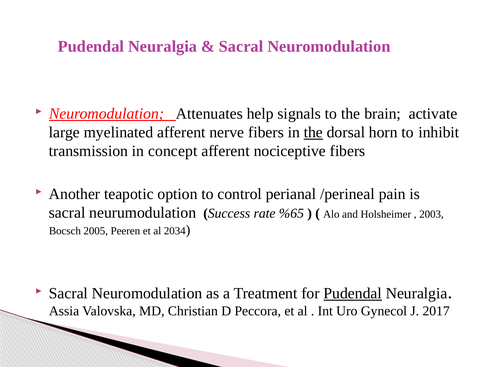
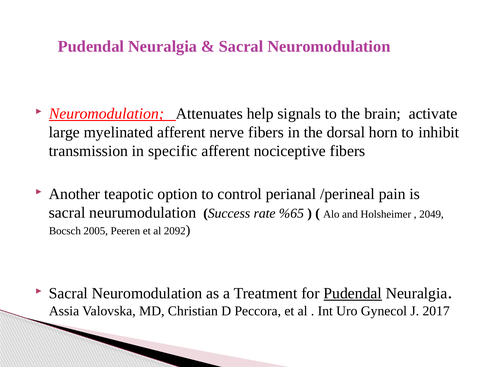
the underline: present -> none (313, 133)
concept: concept -> specific (173, 151)
2003: 2003 -> 2049 (431, 215)
2034: 2034 -> 2092 (175, 231)
